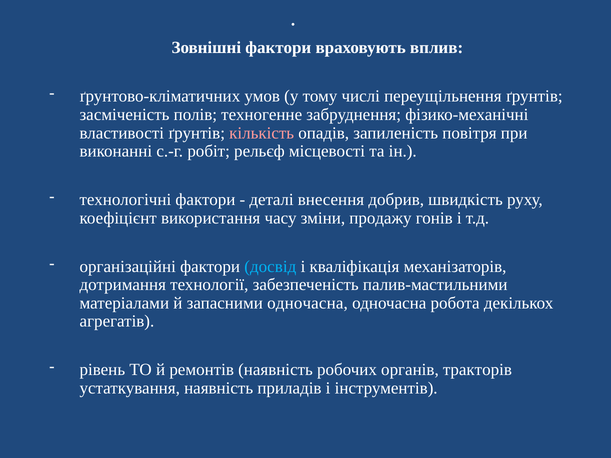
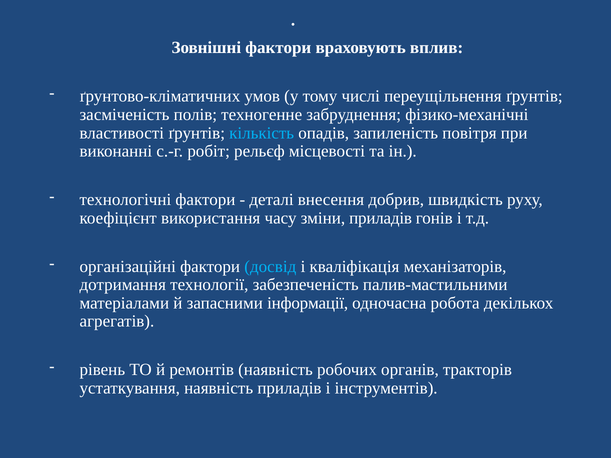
кількість colour: pink -> light blue (262, 133)
зміни продажу: продажу -> приладів (381, 218)
запасними одночасна: одночасна -> інформації (308, 303)
